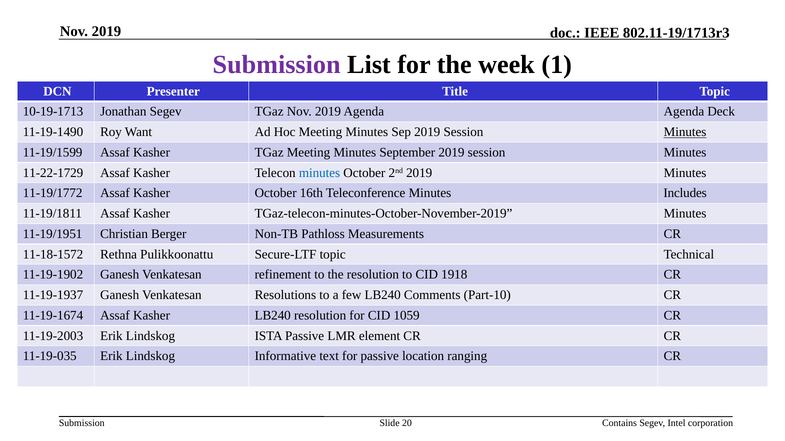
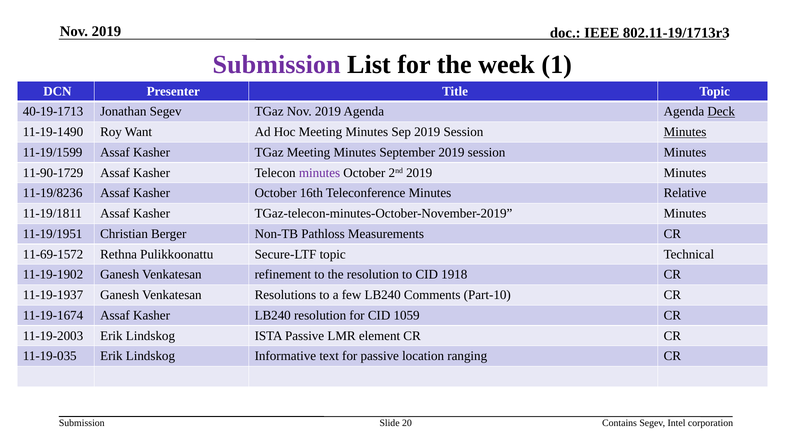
10-19-1713: 10-19-1713 -> 40-19-1713 (53, 112)
Deck underline: none -> present (721, 112)
11-22-1729: 11-22-1729 -> 11-90-1729 (53, 173)
minutes colour: blue -> purple (320, 173)
11-19/1772: 11-19/1772 -> 11-19/8236 (53, 193)
Includes: Includes -> Relative (685, 193)
11-18-1572: 11-18-1572 -> 11-69-1572 (53, 255)
